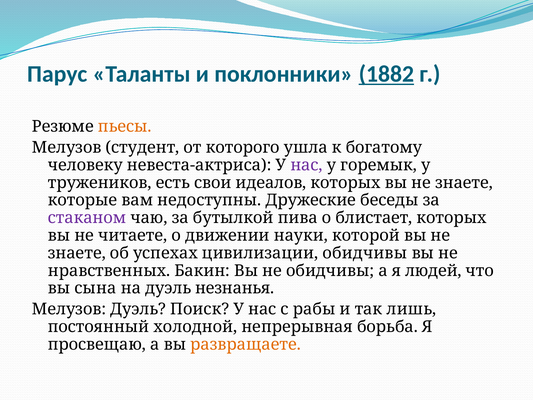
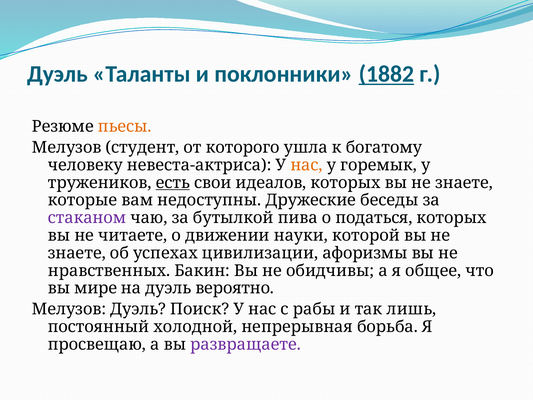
Парус: Парус -> Дуэль (57, 74)
нас colour: purple -> orange (307, 165)
есть underline: none -> present (173, 183)
блистает: блистает -> податься (374, 218)
цивилизации обидчивы: обидчивы -> афоризмы (365, 253)
людей: людей -> общее (433, 270)
сына: сына -> мире (96, 288)
незнанья: незнанья -> вероятно (235, 288)
развращаете colour: orange -> purple (246, 344)
